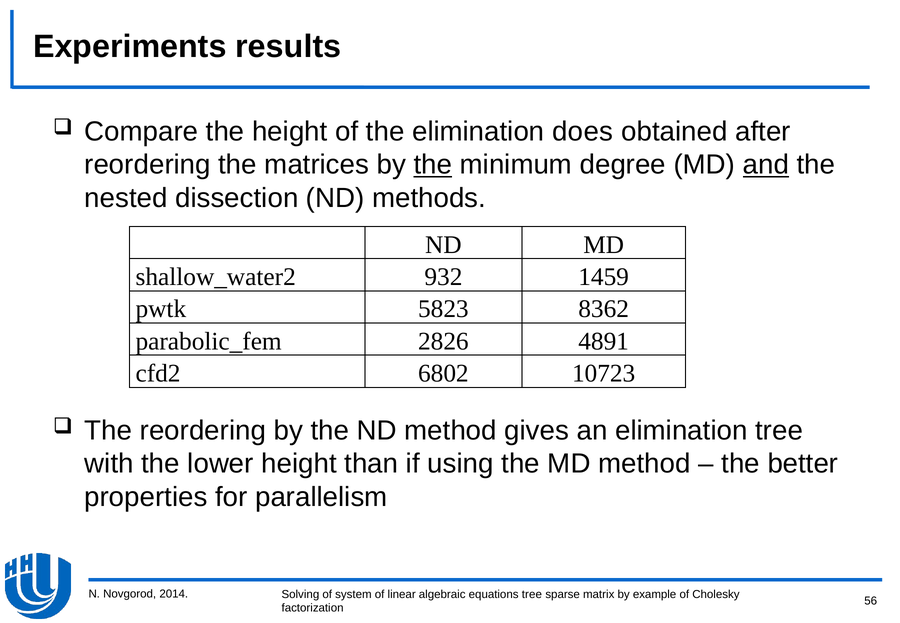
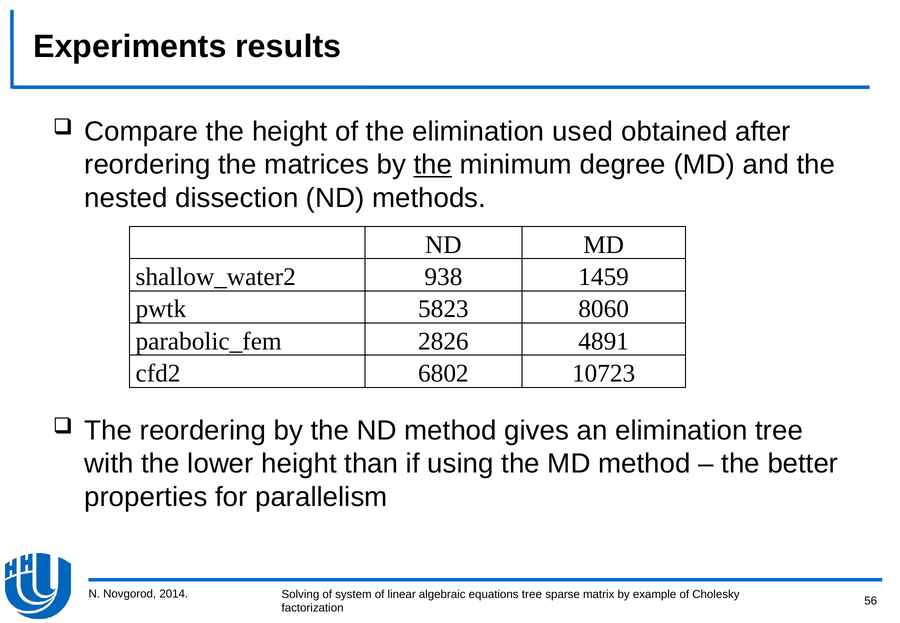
does: does -> used (583, 131)
and underline: present -> none (766, 165)
932: 932 -> 938 (443, 277)
8362: 8362 -> 8060 (604, 309)
